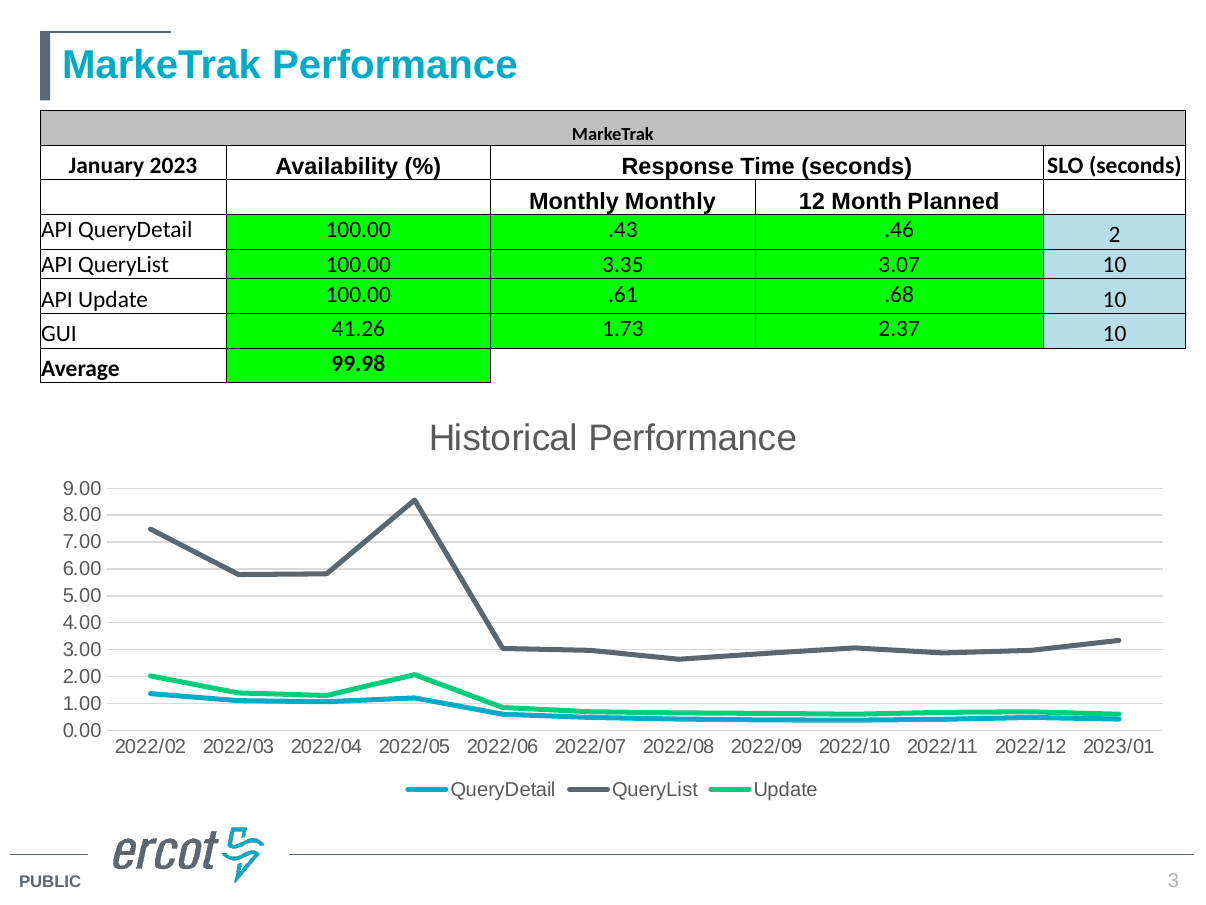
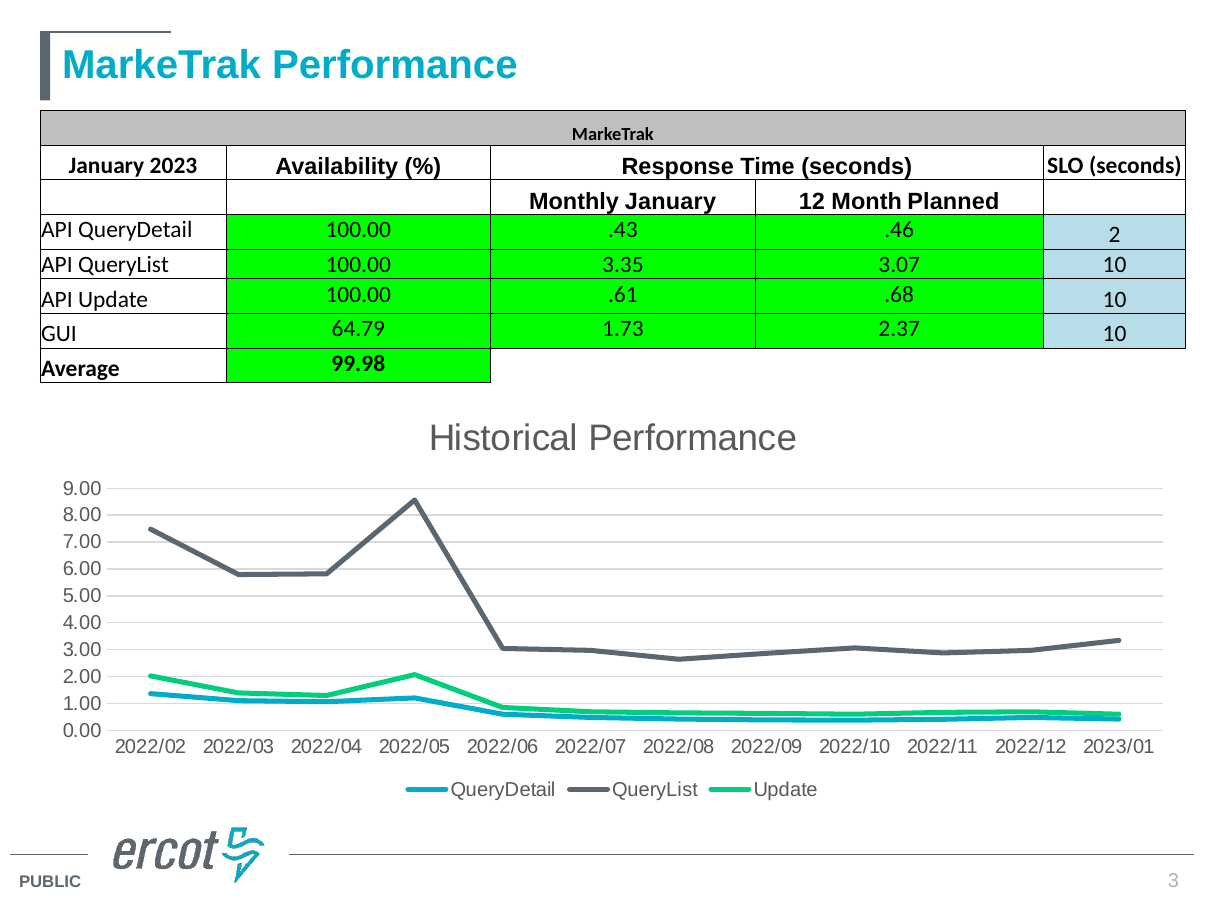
Monthly Monthly: Monthly -> January (670, 201)
41.26: 41.26 -> 64.79 (358, 329)
